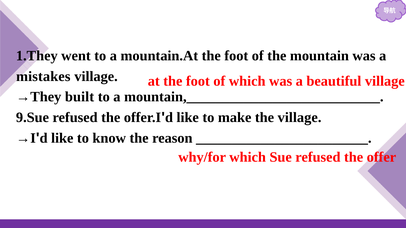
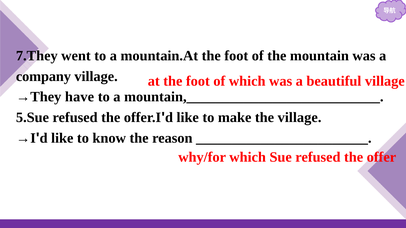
1.They: 1.They -> 7.They (37, 56)
mistakes: mistakes -> company (43, 76)
built: built -> have (80, 97)
9.Sue: 9.Sue -> 5.Sue (32, 118)
